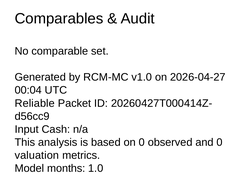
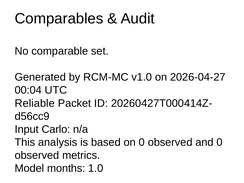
Cash: Cash -> Carlo (56, 129)
valuation: valuation -> observed (37, 155)
